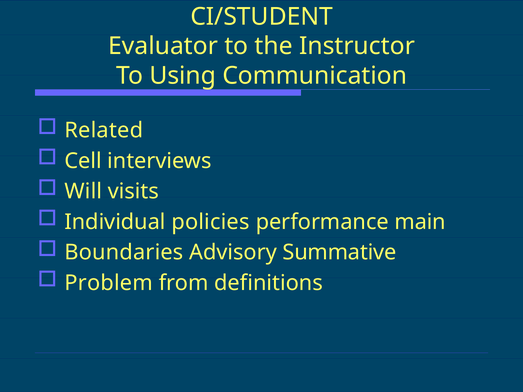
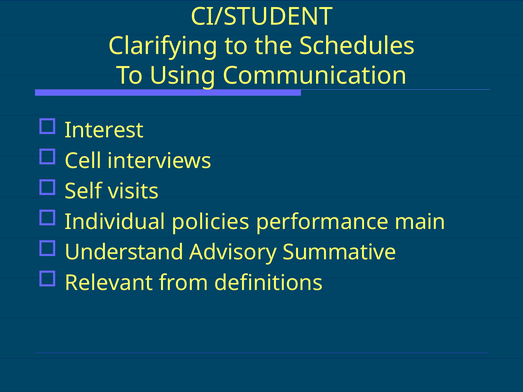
Evaluator: Evaluator -> Clarifying (163, 46)
Instructor: Instructor -> Schedules (357, 46)
Related: Related -> Interest (104, 131)
Will: Will -> Self (83, 192)
Boundaries: Boundaries -> Understand (124, 253)
Problem: Problem -> Relevant (109, 283)
